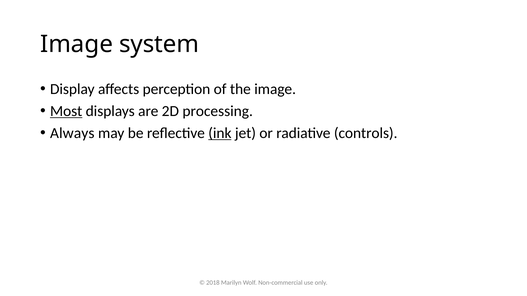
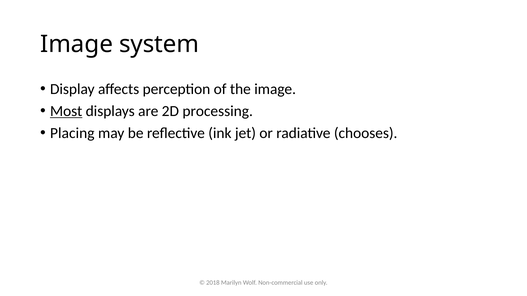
Always: Always -> Placing (72, 133)
ink underline: present -> none (220, 133)
controls: controls -> chooses (366, 133)
